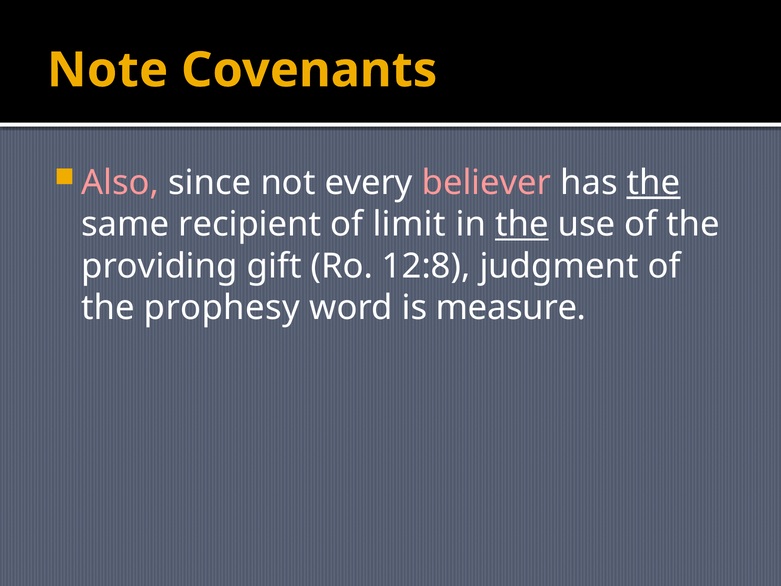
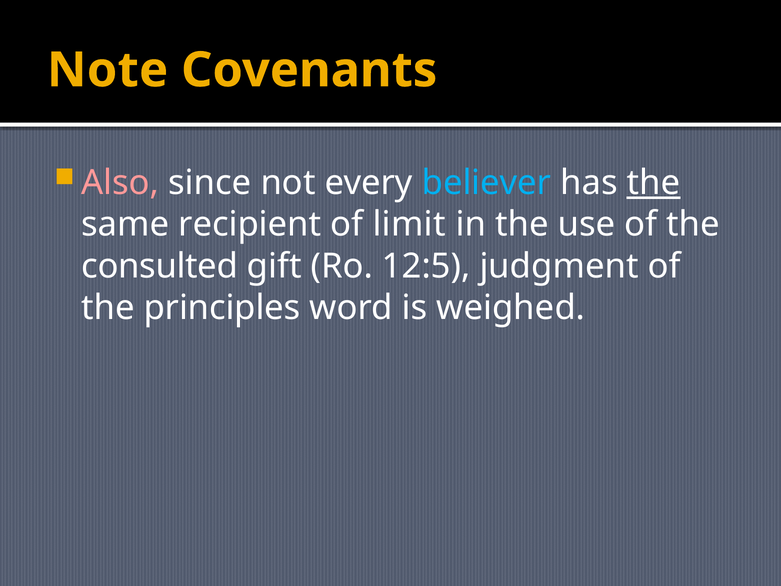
believer colour: pink -> light blue (486, 183)
the underline: present -> none (522, 224)
providing: providing -> consulted (160, 266)
12:8: 12:8 -> 12:5 (426, 266)
prophesy: prophesy -> principles (222, 308)
measure: measure -> weighed (511, 308)
